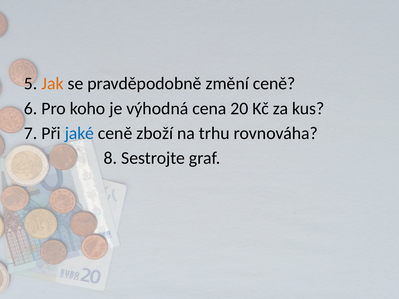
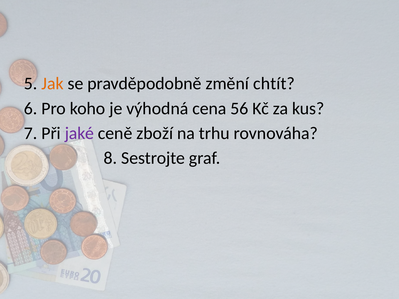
změní ceně: ceně -> chtít (274, 84)
20: 20 -> 56 (239, 109)
jaké colour: blue -> purple (79, 133)
